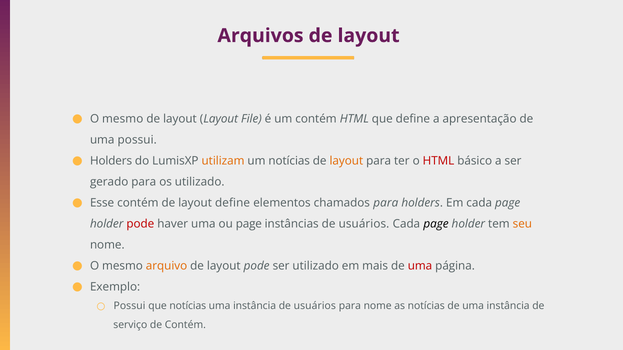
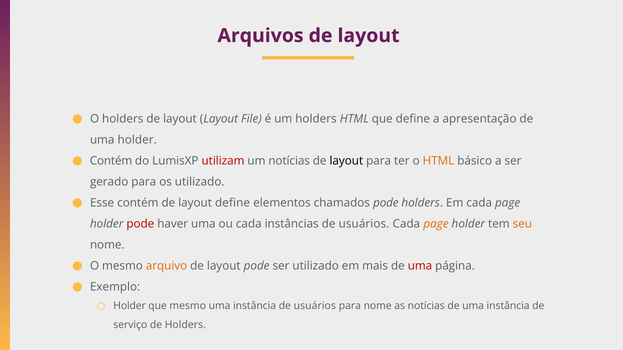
mesmo: mesmo -> holders (123, 119)
um contém: contém -> holders (316, 119)
uma possui: possui -> holder (137, 140)
Holders: Holders -> Contém (111, 161)
utilizam colour: orange -> red (223, 161)
layout colour: orange -> black (346, 161)
HTML colour: red -> orange (438, 161)
chamados para: para -> pode (386, 203)
ou page: page -> cada (249, 224)
page colour: black -> orange (436, 224)
Possui: Possui -> Holder (130, 306)
que notícias: notícias -> mesmo (188, 306)
de Contém: Contém -> Holders (185, 325)
